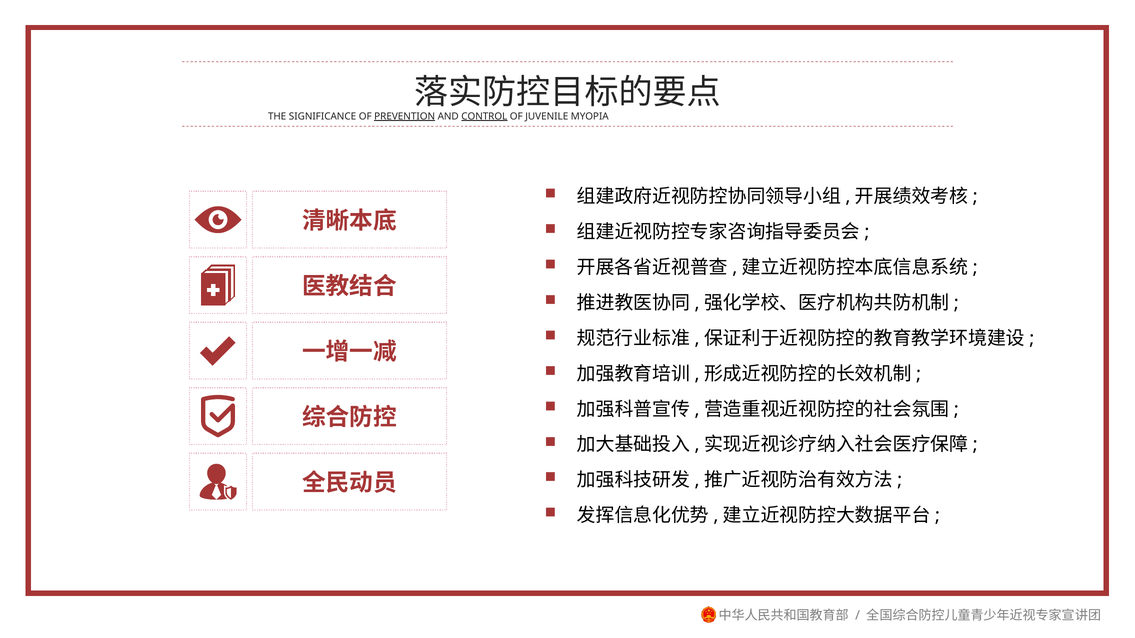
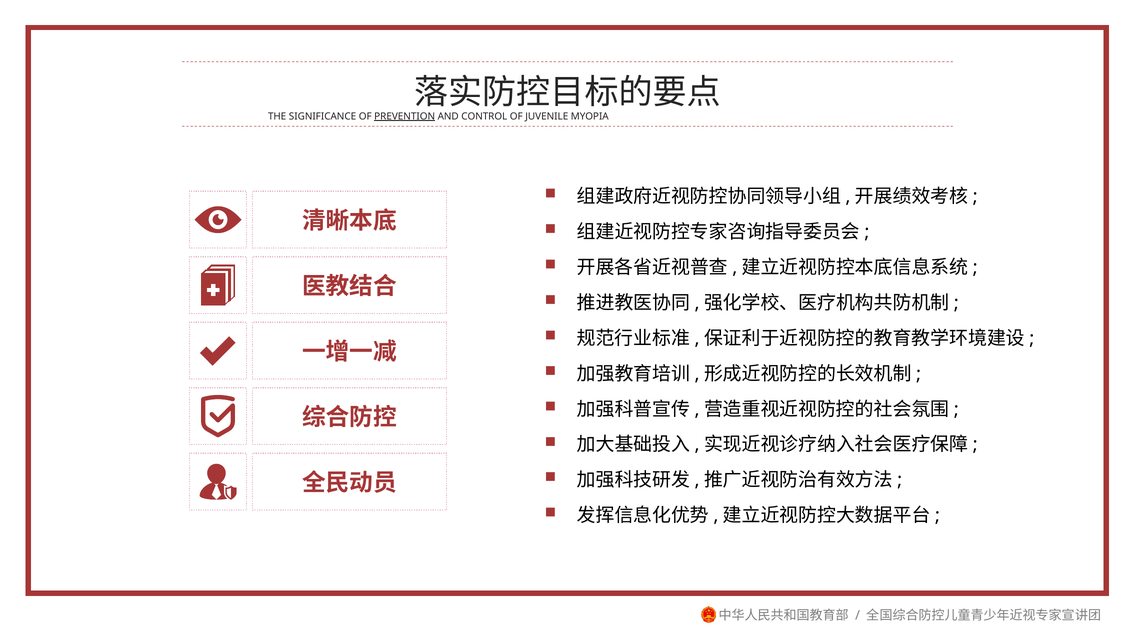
CONTROL underline: present -> none (484, 116)
